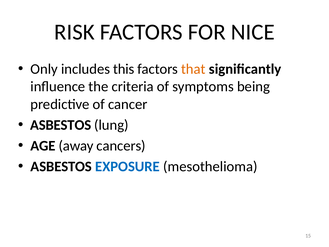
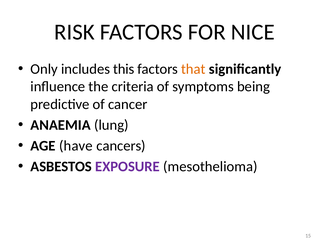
ASBESTOS: ASBESTOS -> ANAEMIA (61, 125)
away: away -> have (76, 146)
EXPOSURE colour: blue -> purple (127, 166)
